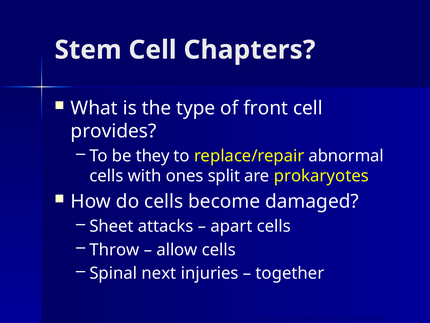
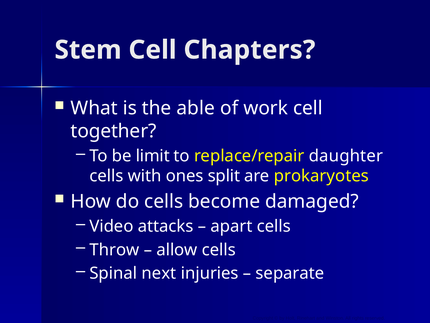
type: type -> able (196, 108)
front: front -> work (266, 108)
provides: provides -> together (114, 131)
they: they -> limit (153, 156)
abnormal: abnormal -> daughter (346, 156)
Sheet: Sheet -> Video (111, 226)
together: together -> separate (290, 273)
